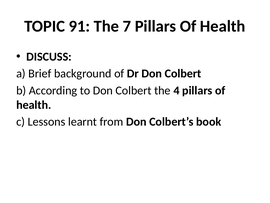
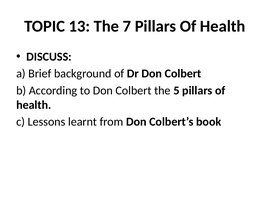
91: 91 -> 13 (79, 26)
4: 4 -> 5 (176, 90)
